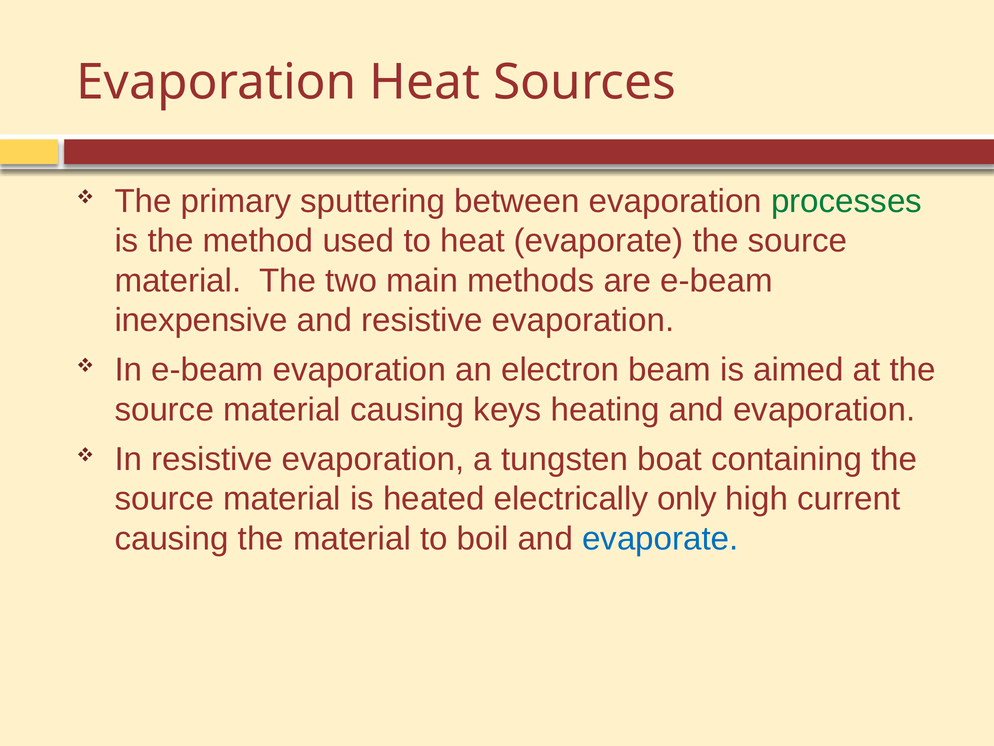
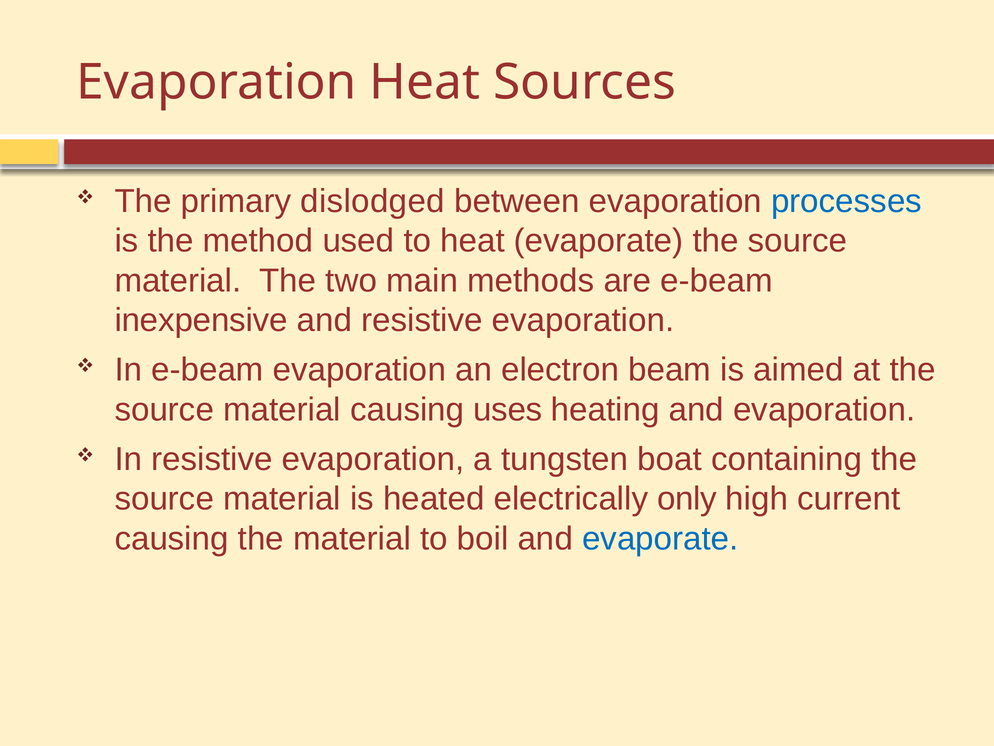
sputtering: sputtering -> dislodged (373, 201)
processes colour: green -> blue (847, 201)
keys: keys -> uses (508, 410)
